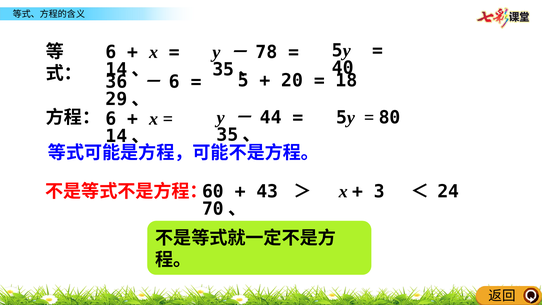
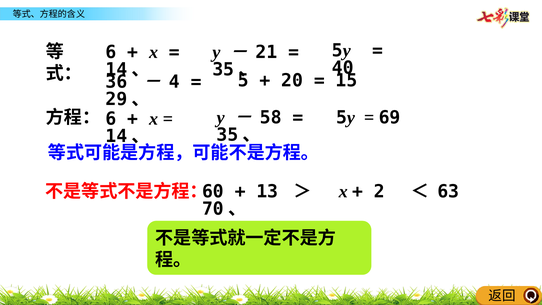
78: 78 -> 21 (266, 52)
18: 18 -> 15 (347, 81)
6: 6 -> 4 (174, 82)
44: 44 -> 58 (271, 117)
80: 80 -> 69 (390, 117)
3: 3 -> 2 (379, 191)
24: 24 -> 63 (448, 191)
43: 43 -> 13 (267, 191)
